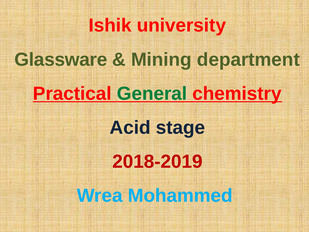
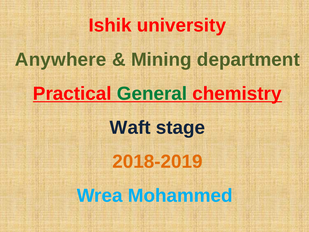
Glassware: Glassware -> Anywhere (61, 59)
Acid: Acid -> Waft (130, 127)
2018-2019 colour: red -> orange (157, 161)
